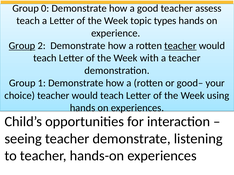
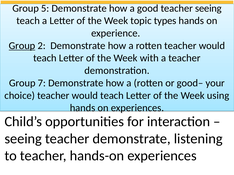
0: 0 -> 5 (45, 8)
teacher assess: assess -> seeing (208, 8)
teacher underline: present -> none (180, 46)
1: 1 -> 7 (42, 83)
